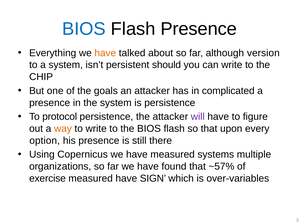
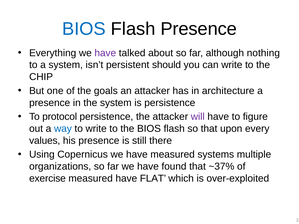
have colour: orange -> purple (105, 53)
version: version -> nothing (263, 53)
complicated: complicated -> architecture (228, 91)
way colour: orange -> blue (63, 129)
option: option -> values (45, 141)
~57%: ~57% -> ~37% (221, 167)
SIGN: SIGN -> FLAT (153, 179)
over-variables: over-variables -> over-exploited (238, 179)
